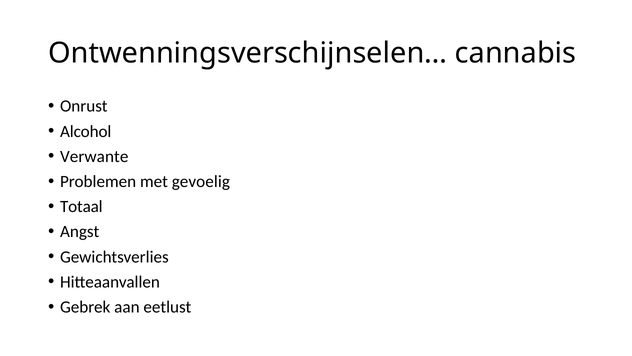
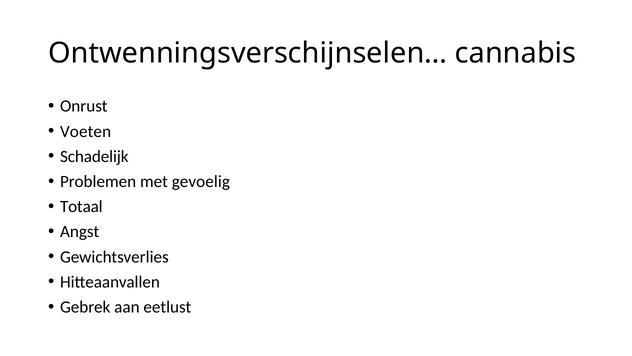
Alcohol: Alcohol -> Voeten (86, 131)
Verwante: Verwante -> Schadelijk (94, 156)
